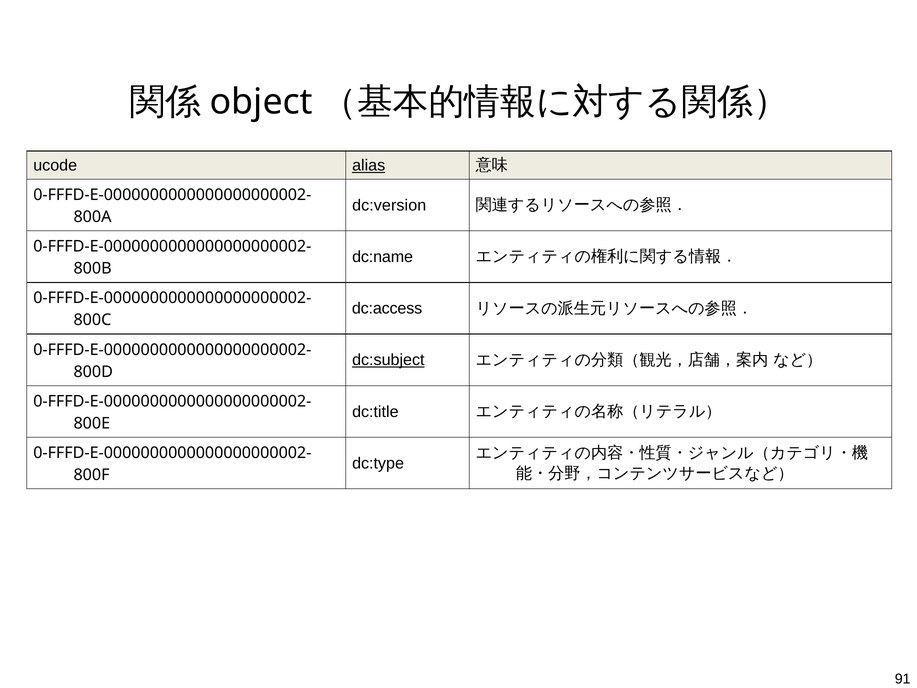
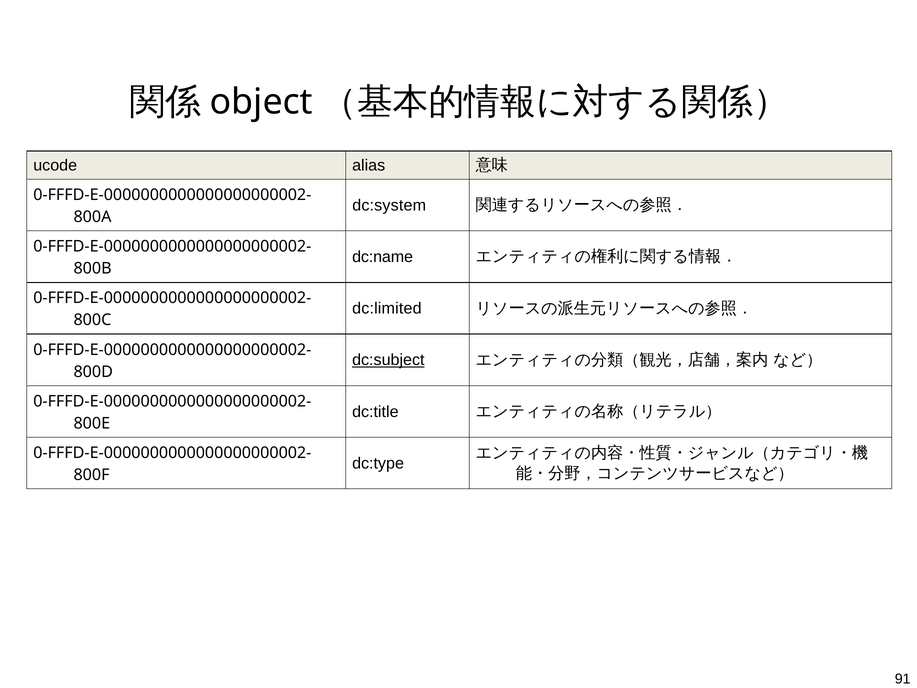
alias underline: present -> none (369, 165)
dc:version: dc:version -> dc:system (389, 205)
dc:access: dc:access -> dc:limited (387, 308)
